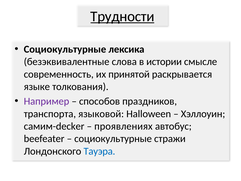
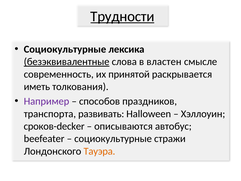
безэквивалентные underline: none -> present (67, 62)
истории: истории -> властен (164, 62)
языке: языке -> иметь (37, 87)
языковой: языковой -> развивать (101, 114)
самим-decker: самим-decker -> сроков-decker (54, 126)
проявлениях: проявлениях -> описываются (123, 126)
Тауэра colour: blue -> orange (99, 151)
